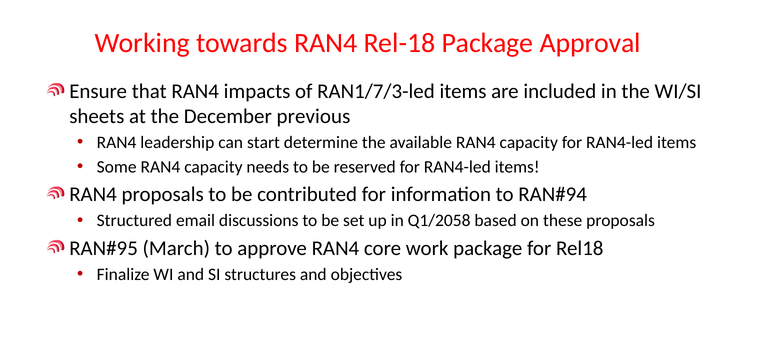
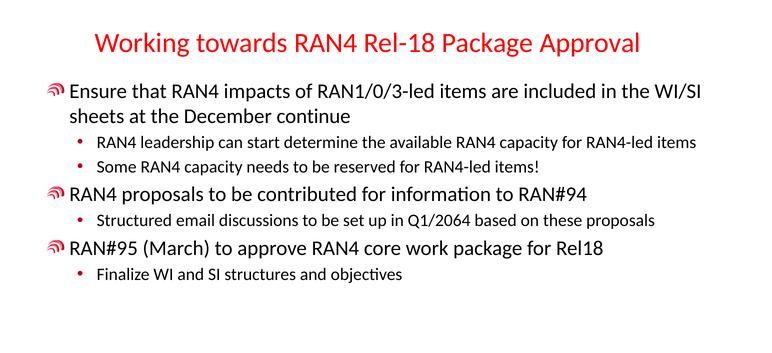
RAN1/7/3-led: RAN1/7/3-led -> RAN1/0/3-led (376, 91)
previous: previous -> continue (314, 116)
Q1/2058: Q1/2058 -> Q1/2064 (439, 221)
